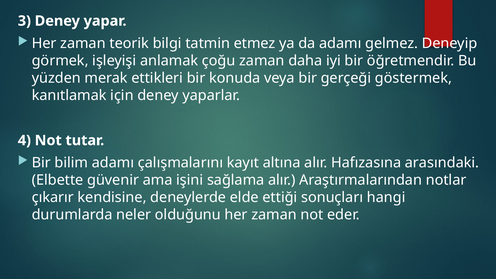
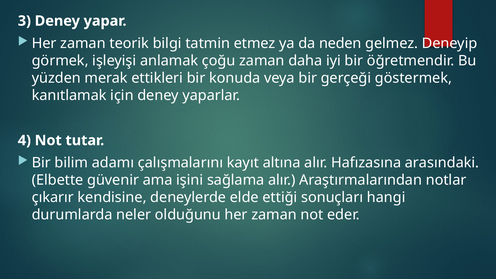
da adamı: adamı -> neden (340, 43)
